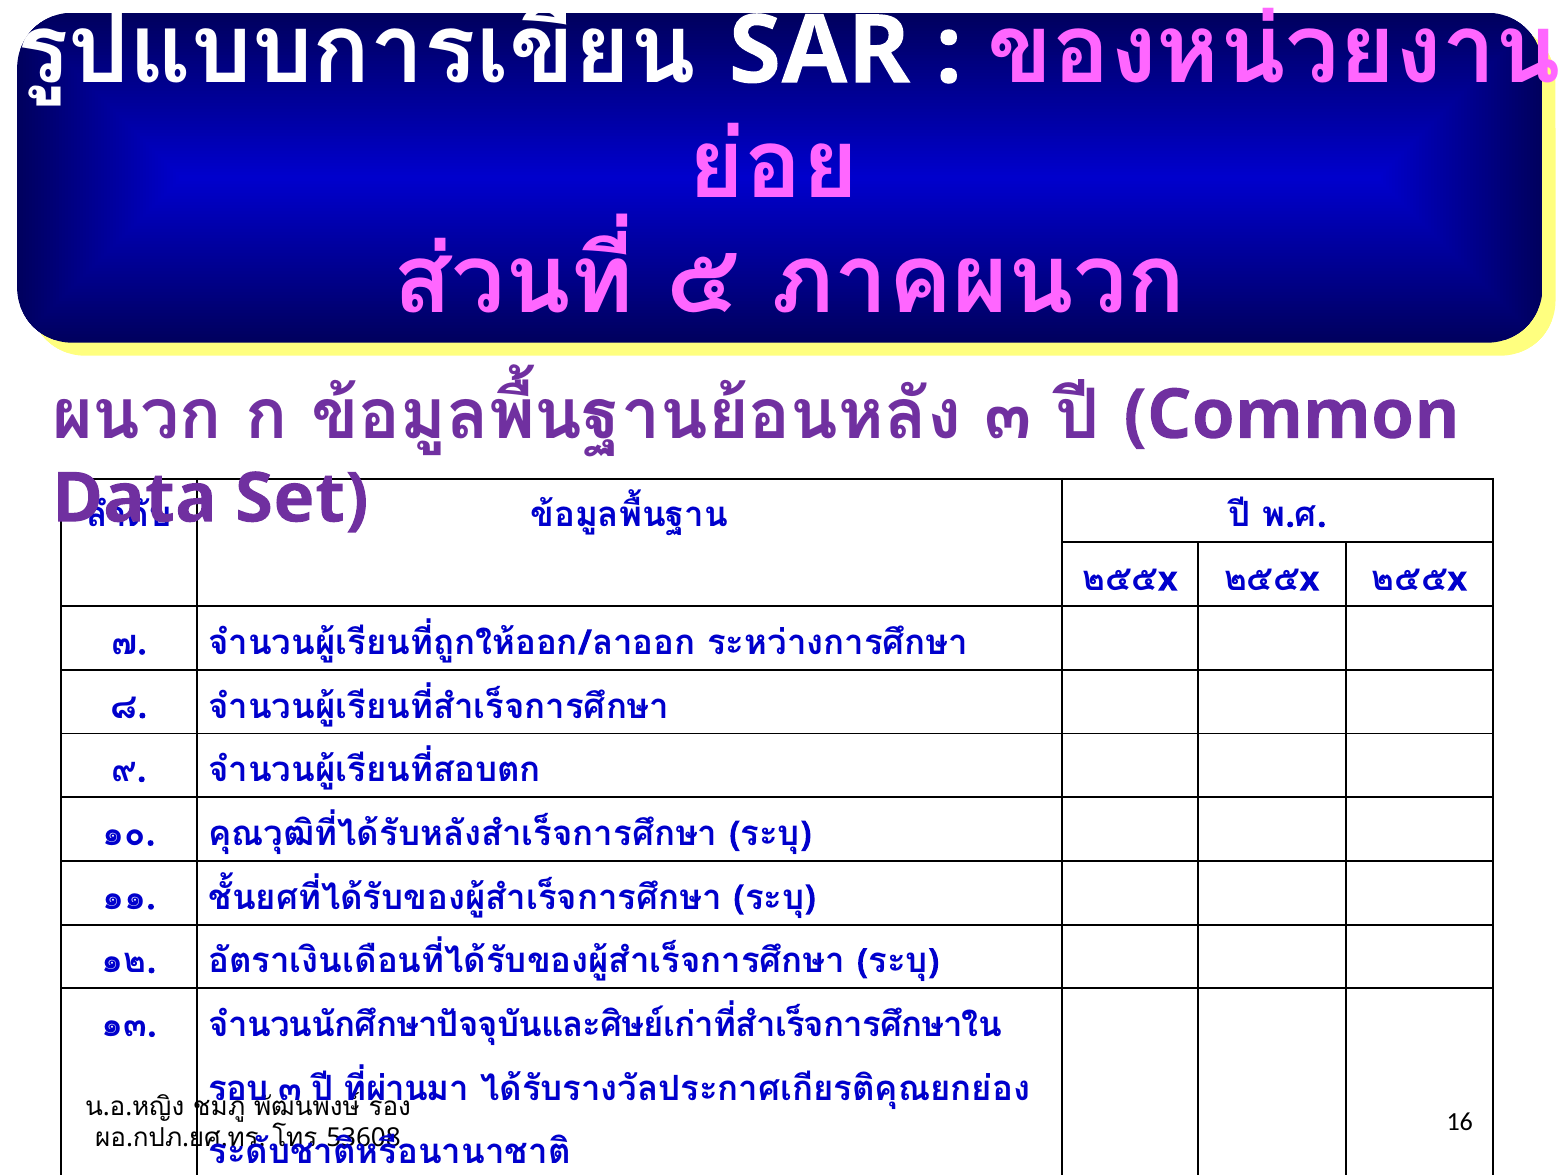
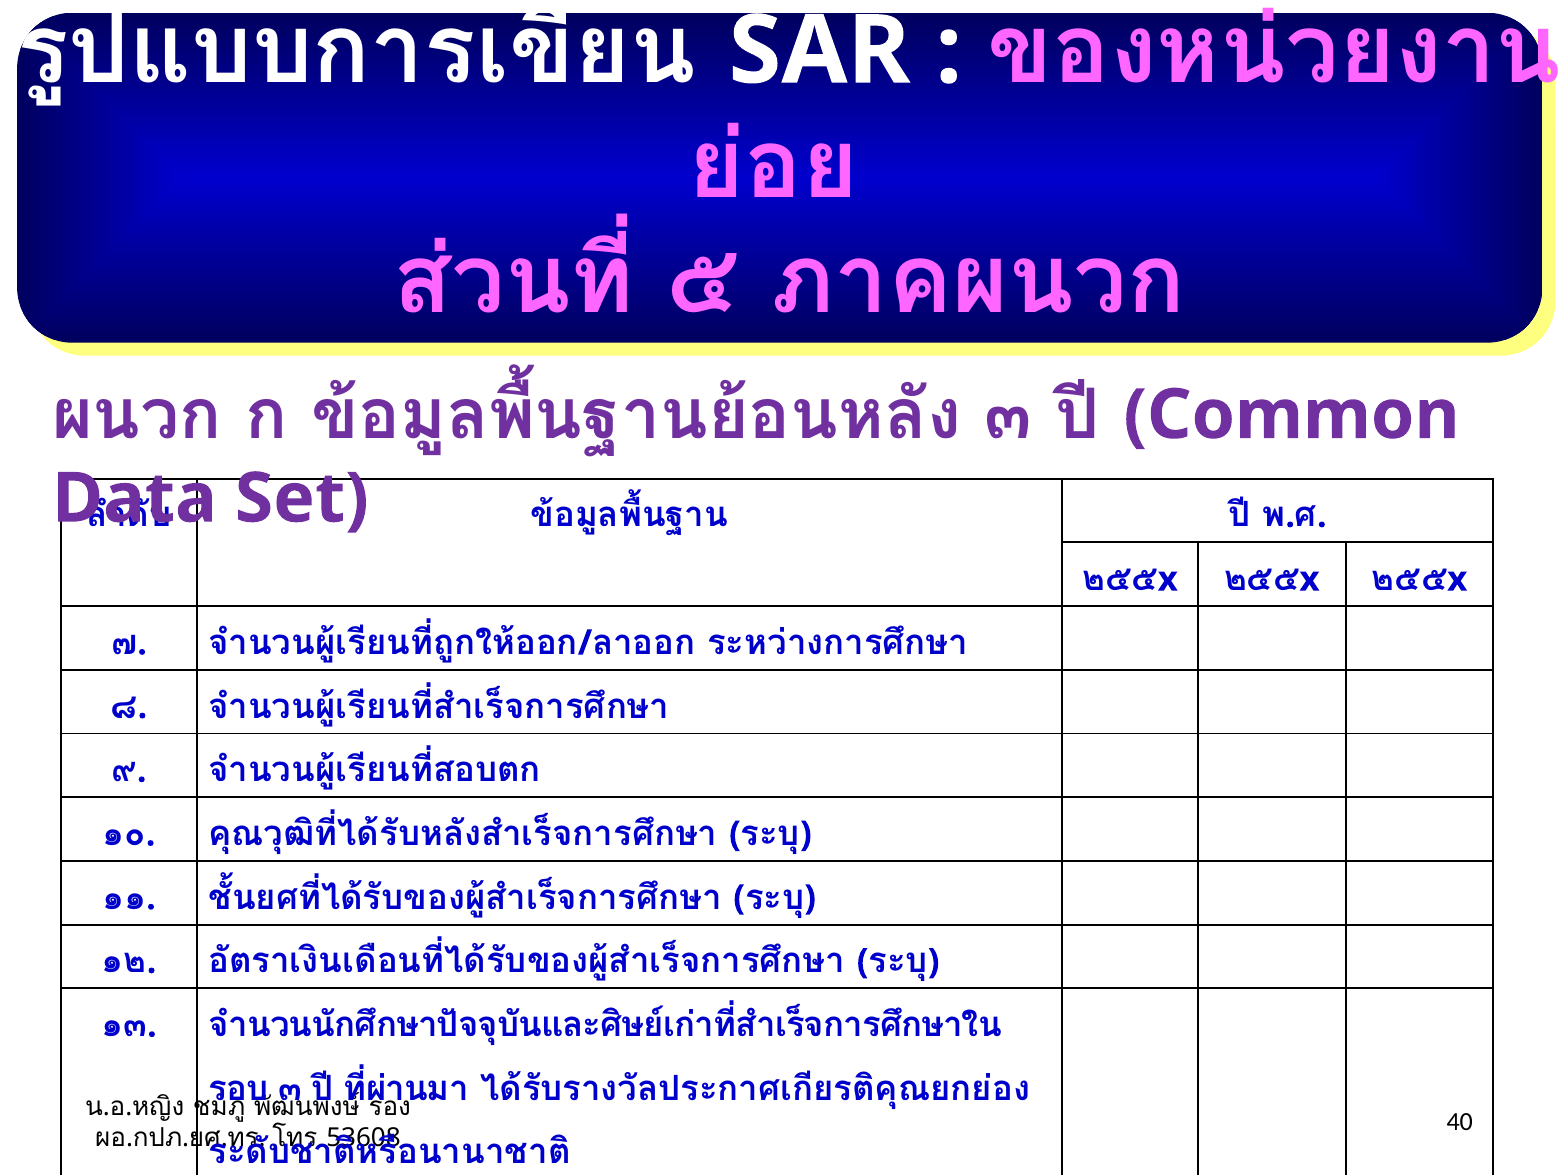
16: 16 -> 40 (1460, 1122)
